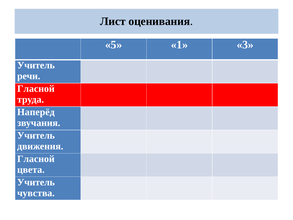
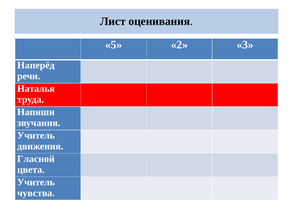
1: 1 -> 2 (179, 45)
Учитель: Учитель -> Наперёд (36, 65)
Гласной: Гласной -> Наталья (36, 89)
Наперёд: Наперёд -> Напиши (36, 112)
